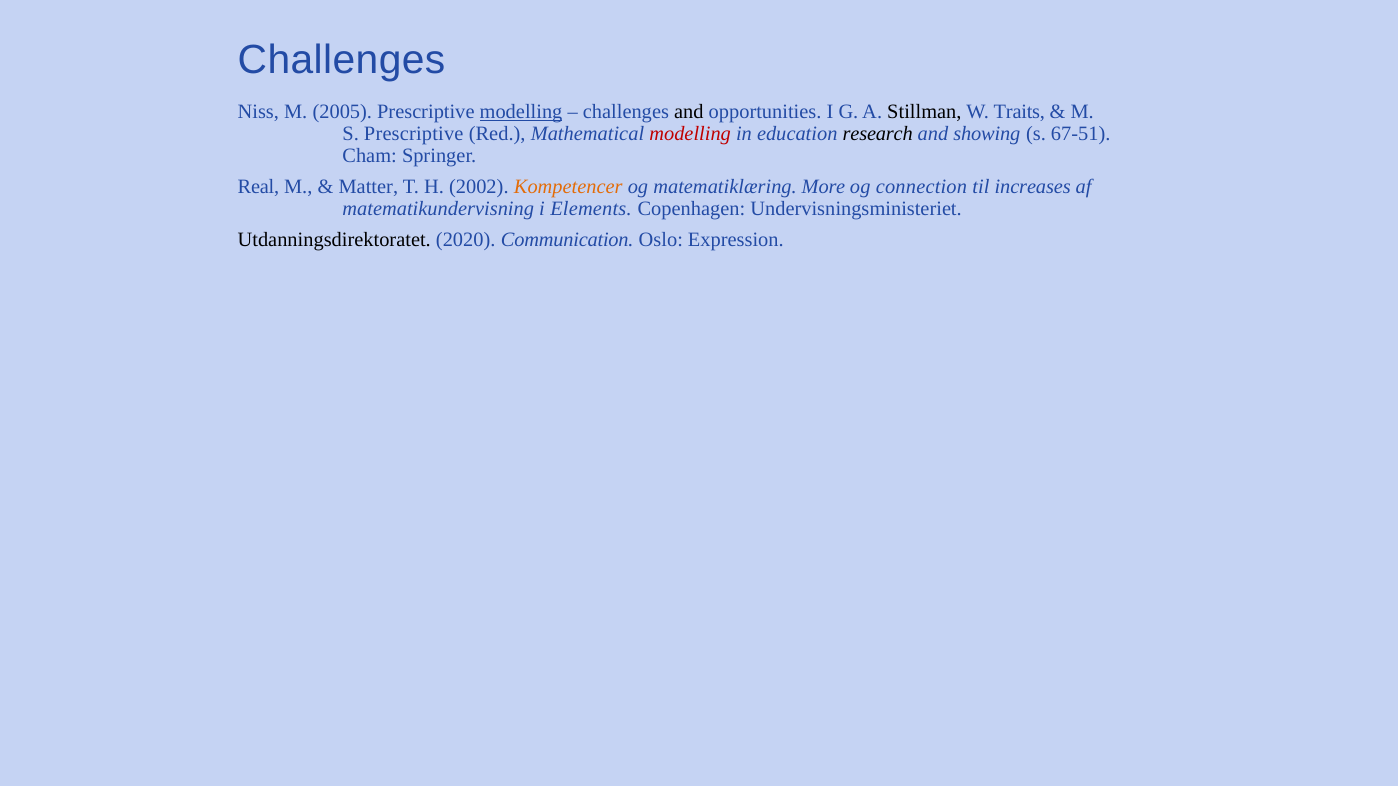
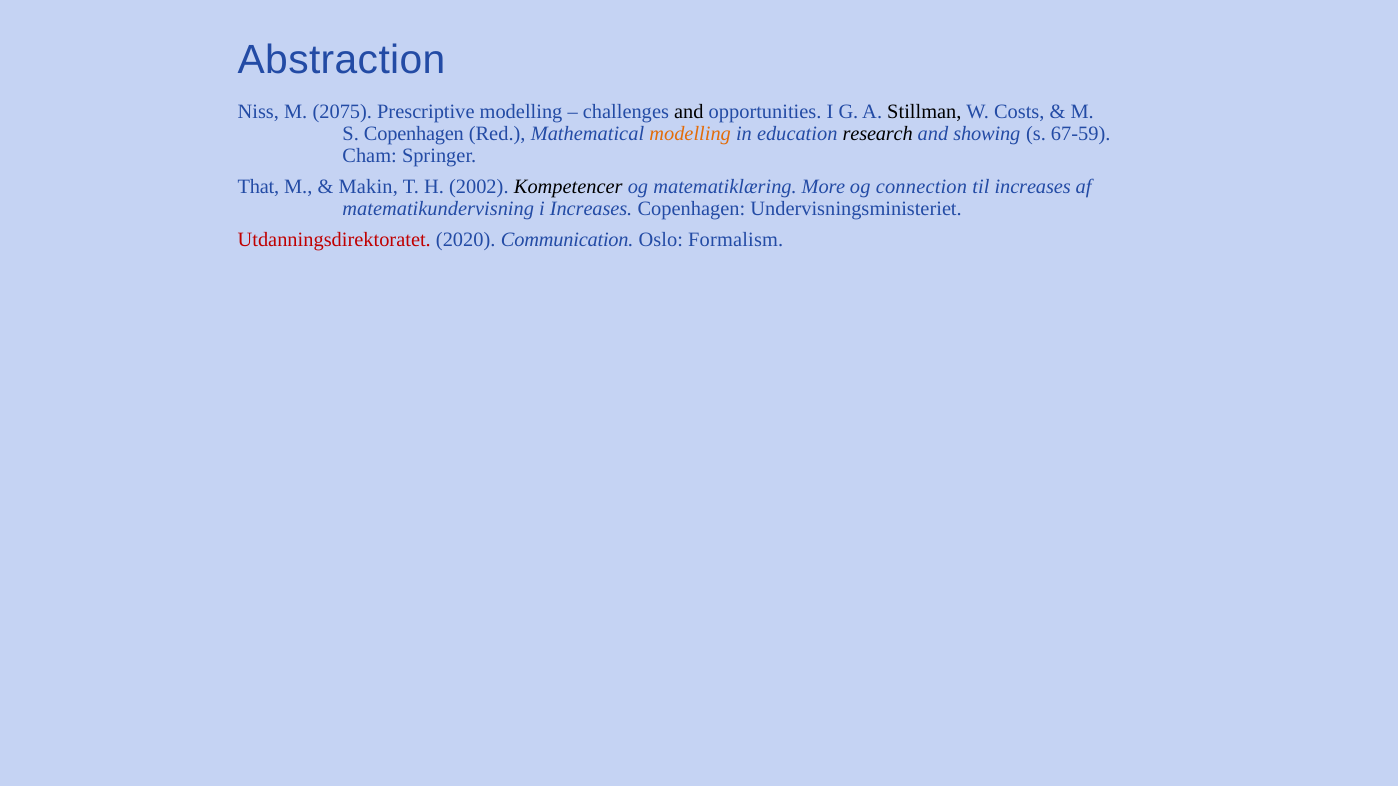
Challenges: Challenges -> Abstraction (342, 60)
2005: 2005 -> 2075 (342, 112)
modelling underline: present -> none (521, 112)
Traits: Traits -> Costs (1019, 112)
S Prescriptive: Prescriptive -> Copenhagen (414, 134)
modelling colour: red -> orange (690, 134)
67-51: 67-51 -> 67-59 (1081, 134)
Real: Real -> That (258, 187)
Matter: Matter -> Makin (368, 187)
Kompetencer colour: orange -> black (568, 187)
i Elements: Elements -> Increases (591, 209)
Utdanningsdirektoratet colour: black -> red (334, 240)
Expression: Expression -> Formalism (736, 240)
